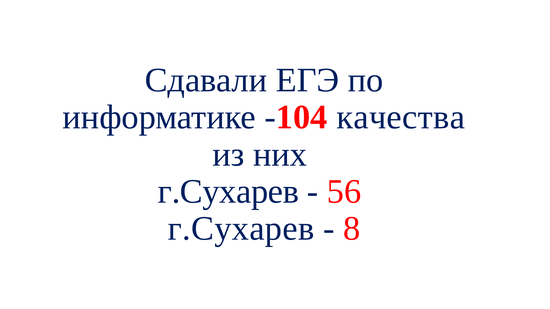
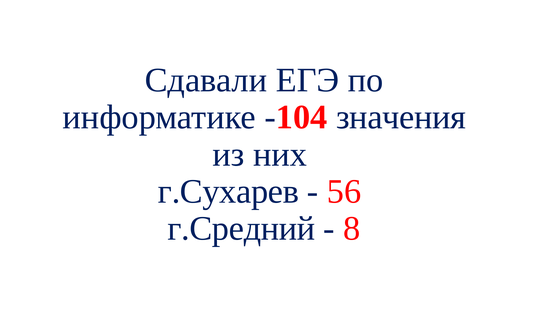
качества: качества -> значения (401, 117)
г.Сухарев: г.Сухарев -> г.Средний (241, 229)
